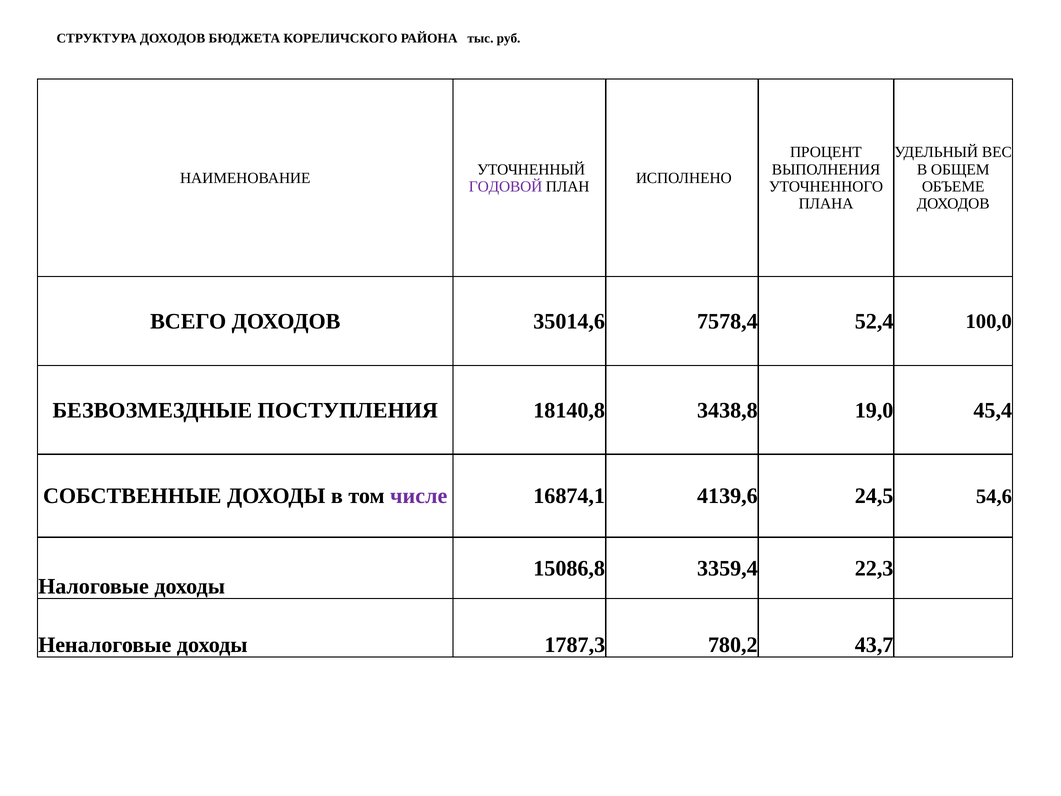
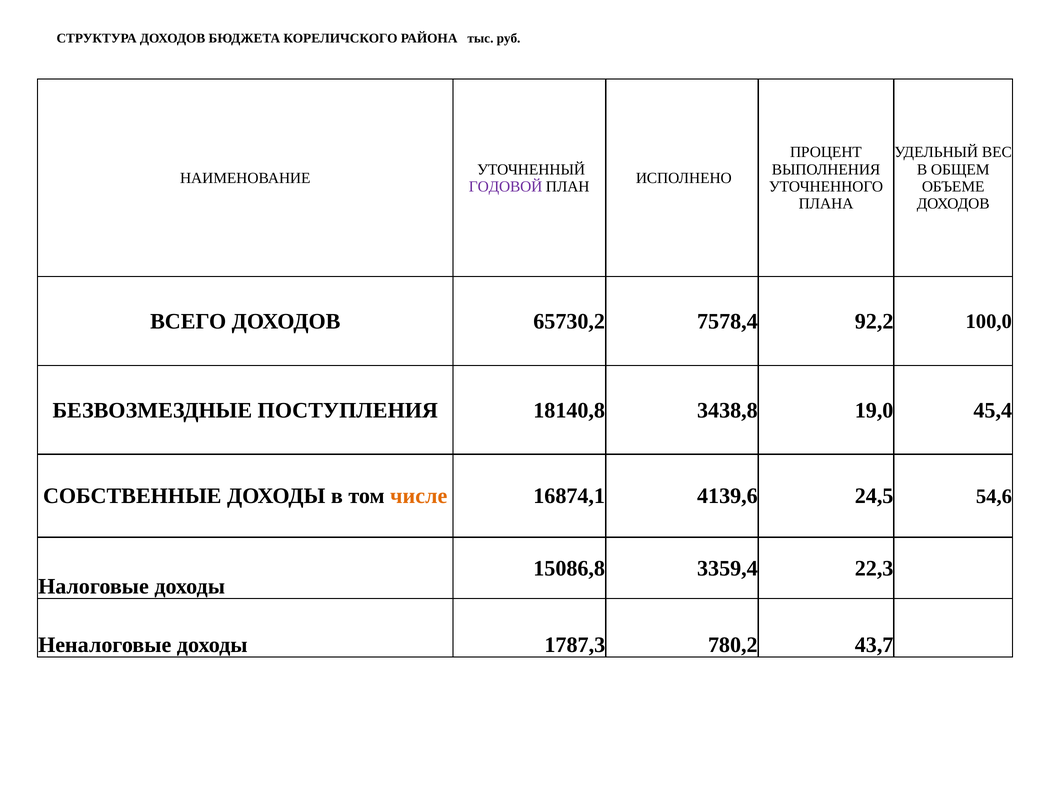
35014,6: 35014,6 -> 65730,2 (569, 321)
52,4: 52,4 -> 92,2 (874, 321)
числе colour: purple -> orange (419, 496)
